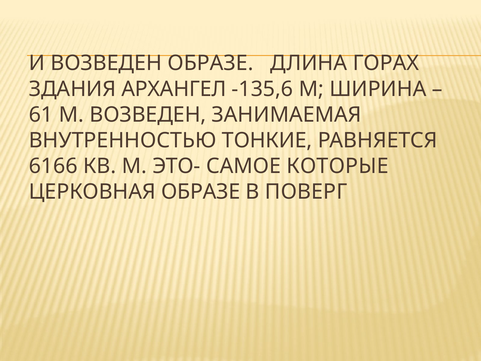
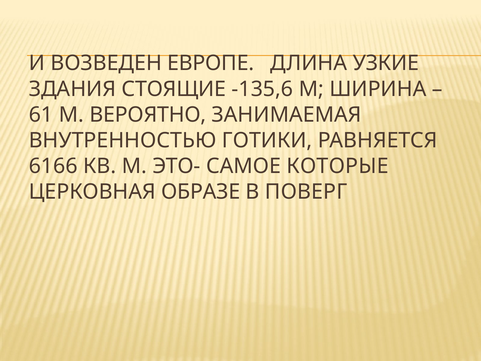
ВОЗВЕДЕН ОБРАЗЕ: ОБРАЗЕ -> ЕВРОПЕ (211, 63)
ГОРАХ: ГОРАХ -> УЗКИЕ (386, 63)
АРХАНГЕЛ: АРХАНГЕЛ -> СТОЯЩИЕ (174, 89)
М ВОЗВЕДЕН: ВОЗВЕДЕН -> ВЕРОЯТНО (148, 115)
ТОНКИЕ: ТОНКИЕ -> ГОТИКИ (267, 140)
